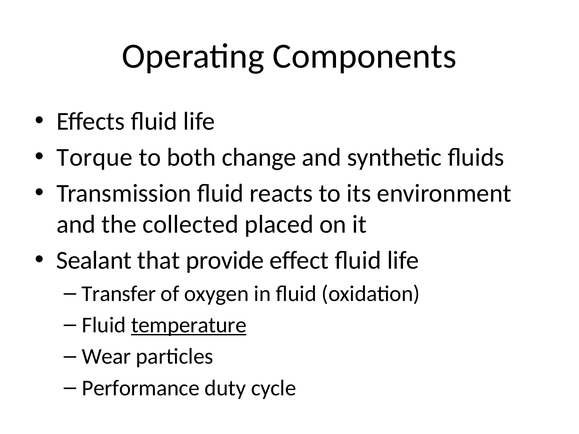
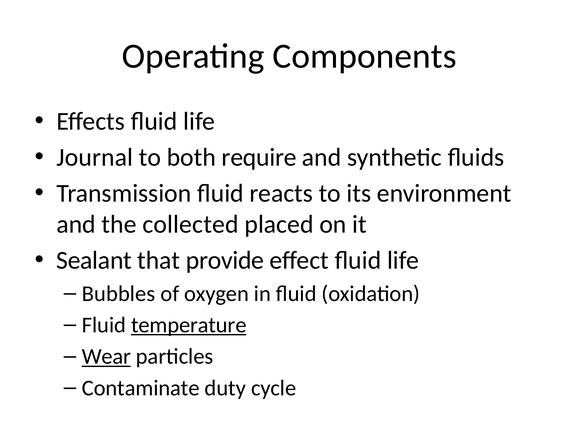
Torque: Torque -> Journal (95, 158)
change: change -> require (259, 158)
Transfer: Transfer -> Bubbles (119, 294)
Wear underline: none -> present (106, 357)
Performance: Performance -> Contaminate (141, 388)
